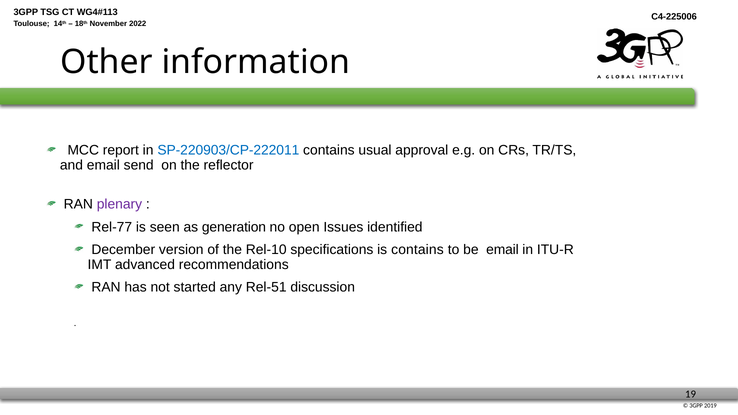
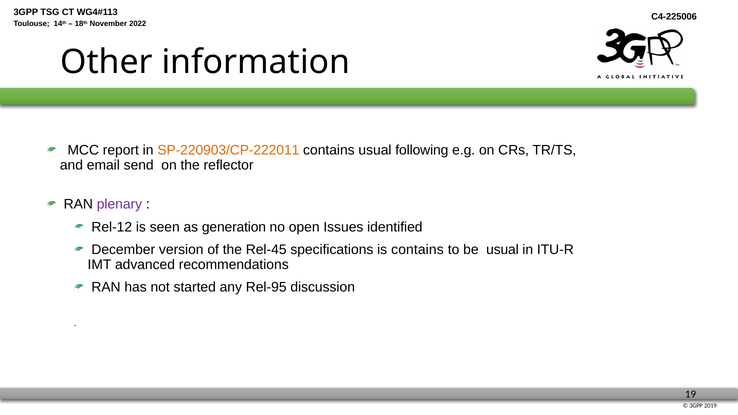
SP-220903/CP-222011 colour: blue -> orange (228, 150)
approval: approval -> following (422, 150)
Rel-77: Rel-77 -> Rel-12 (112, 227)
Rel-10: Rel-10 -> Rel-45 (266, 250)
be email: email -> usual (502, 250)
Rel-51: Rel-51 -> Rel-95 (266, 287)
